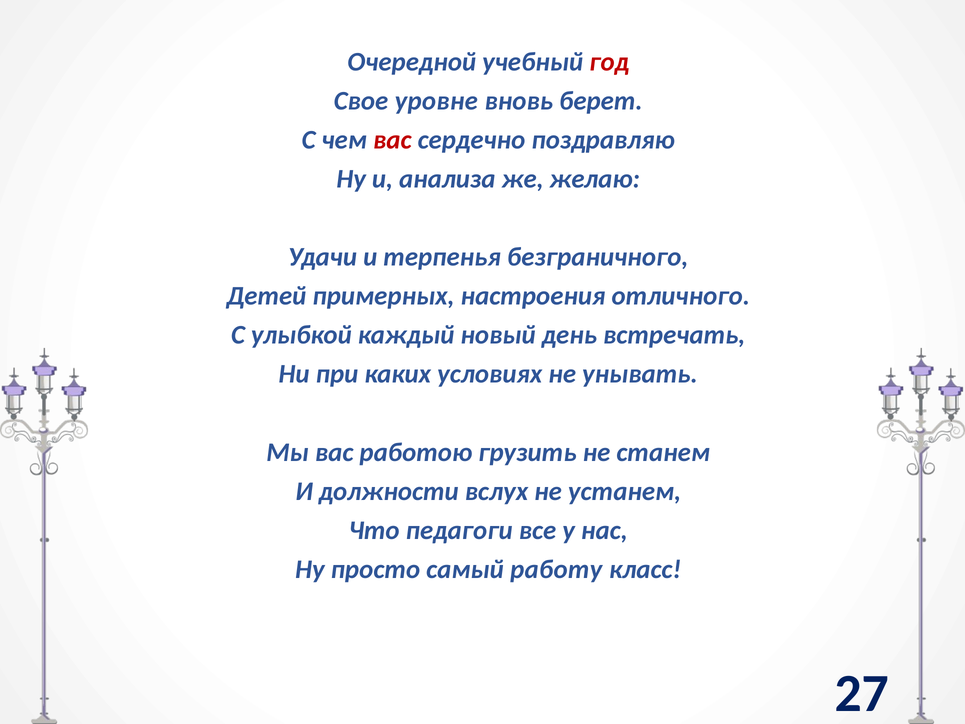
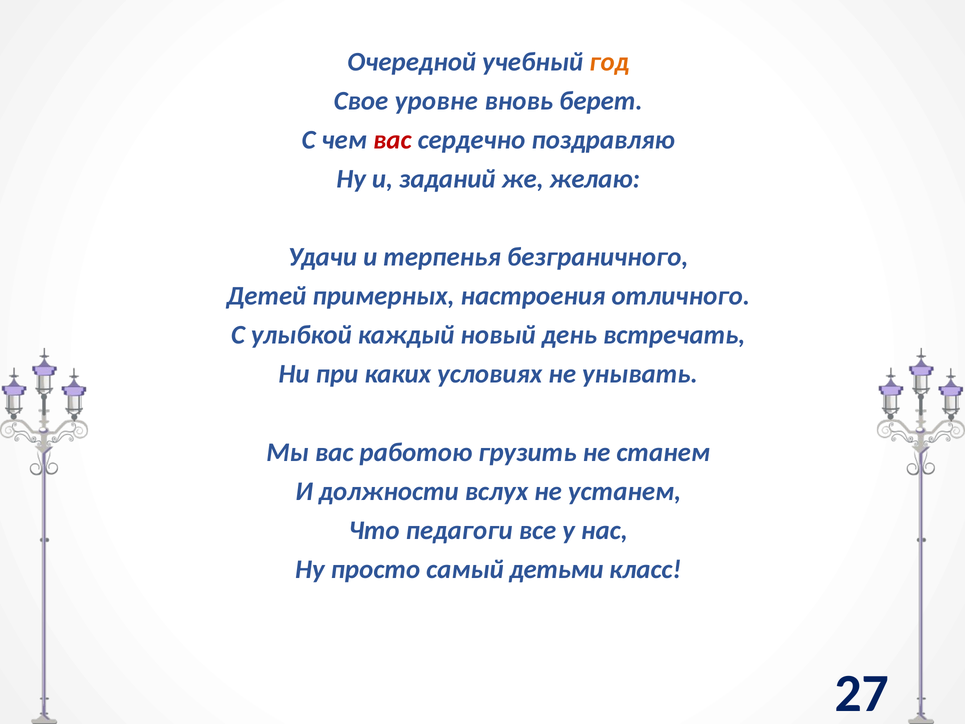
год colour: red -> orange (609, 62)
анализа: анализа -> заданий (447, 179)
работу: работу -> детьми (557, 569)
